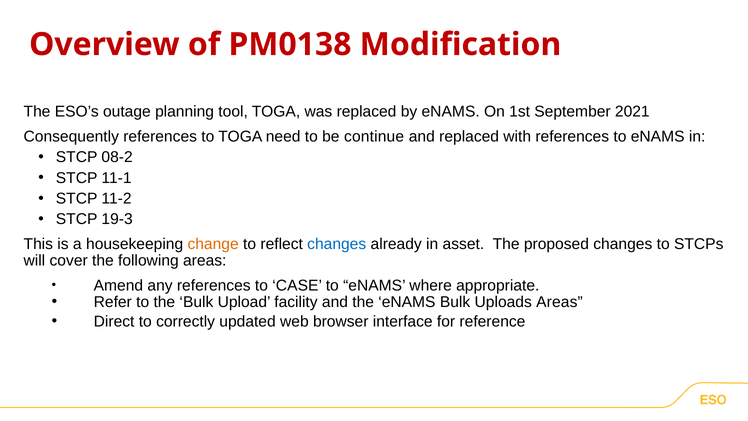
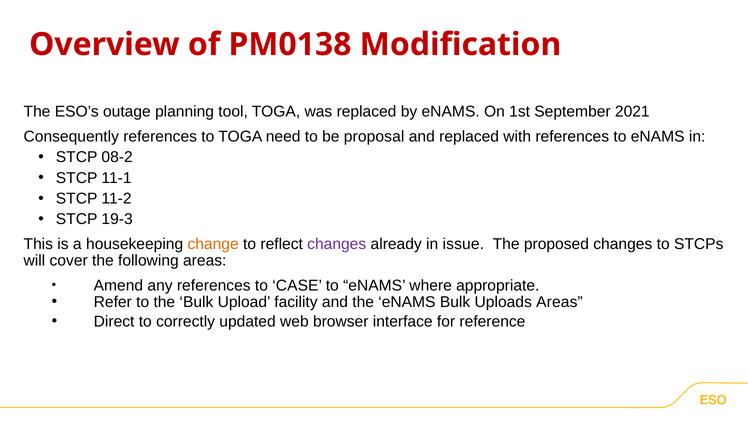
continue: continue -> proposal (374, 136)
changes colour: blue -> purple (337, 244)
asset: asset -> issue (463, 244)
